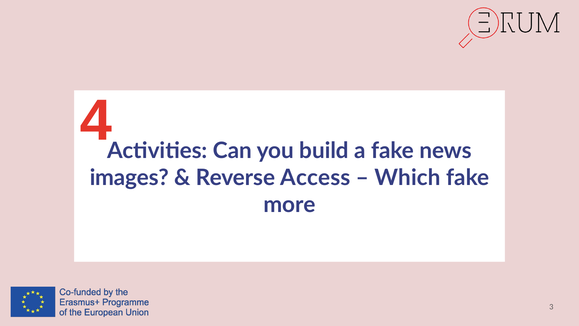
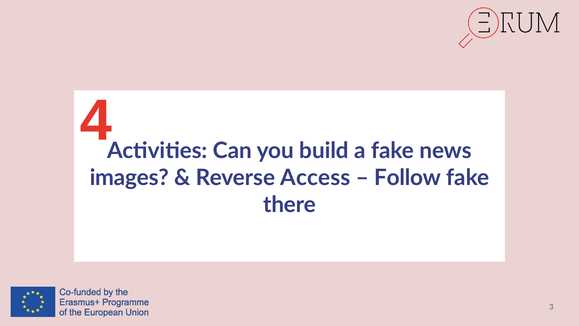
Which: Which -> Follow (408, 178)
more: more -> there (290, 205)
